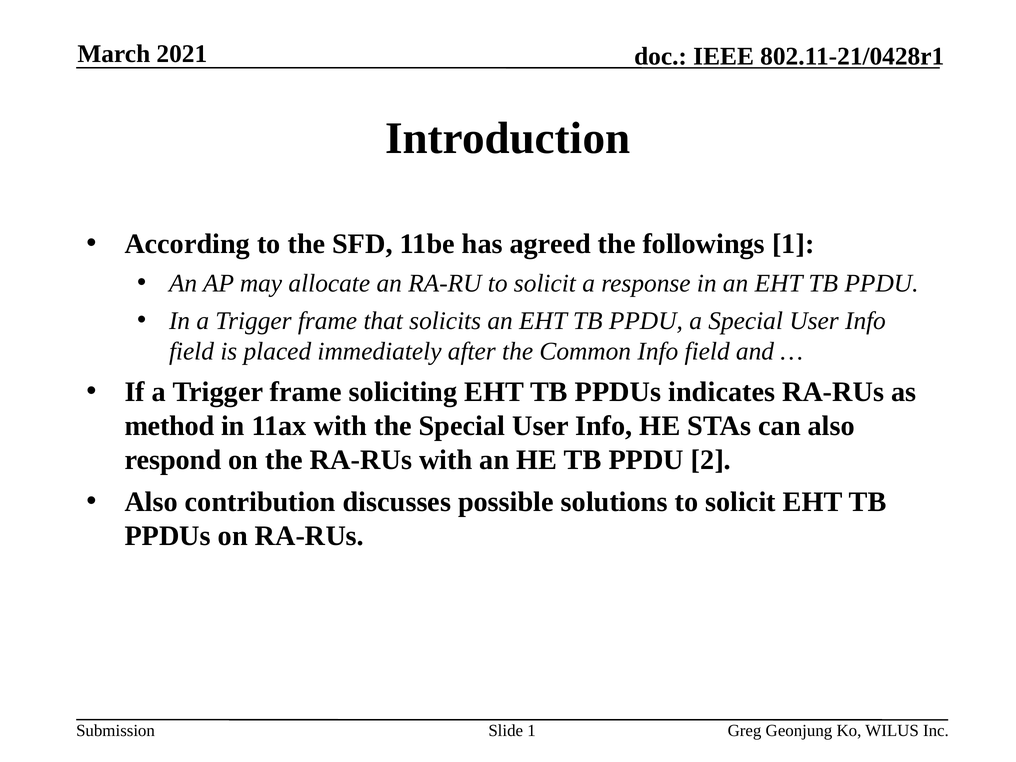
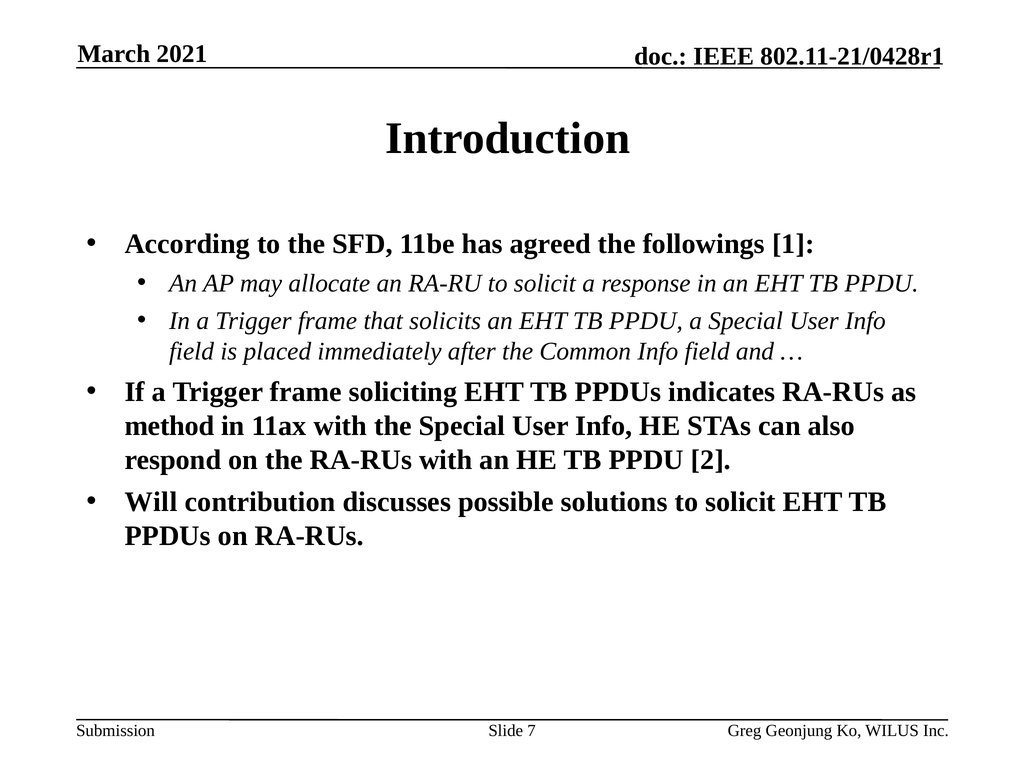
Also: Also -> Will (151, 502)
Slide 1: 1 -> 7 (532, 731)
